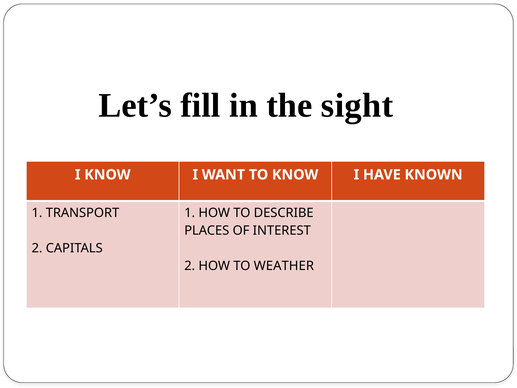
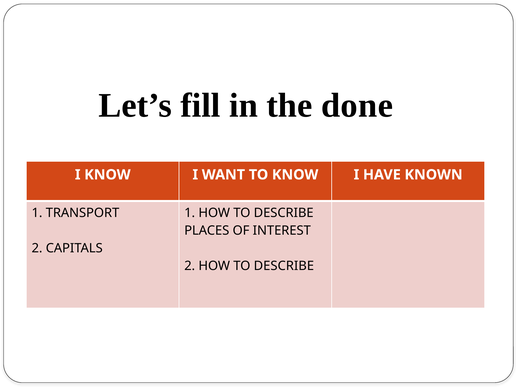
sight: sight -> done (357, 105)
2 HOW TO WEATHER: WEATHER -> DESCRIBE (284, 266)
